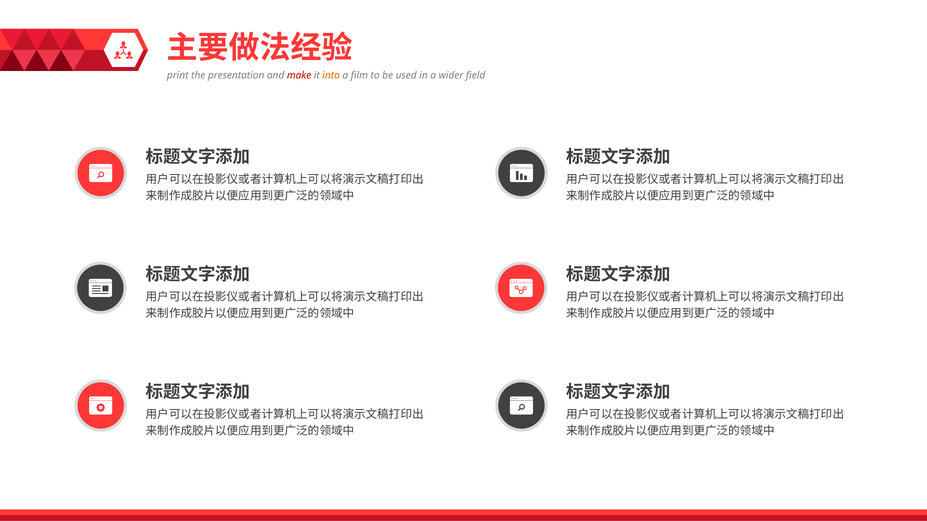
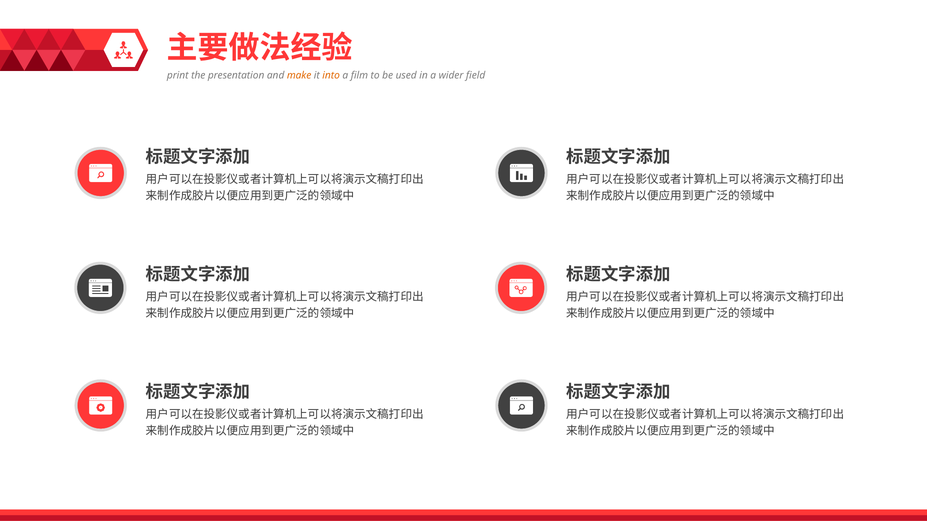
make colour: red -> orange (299, 75)
